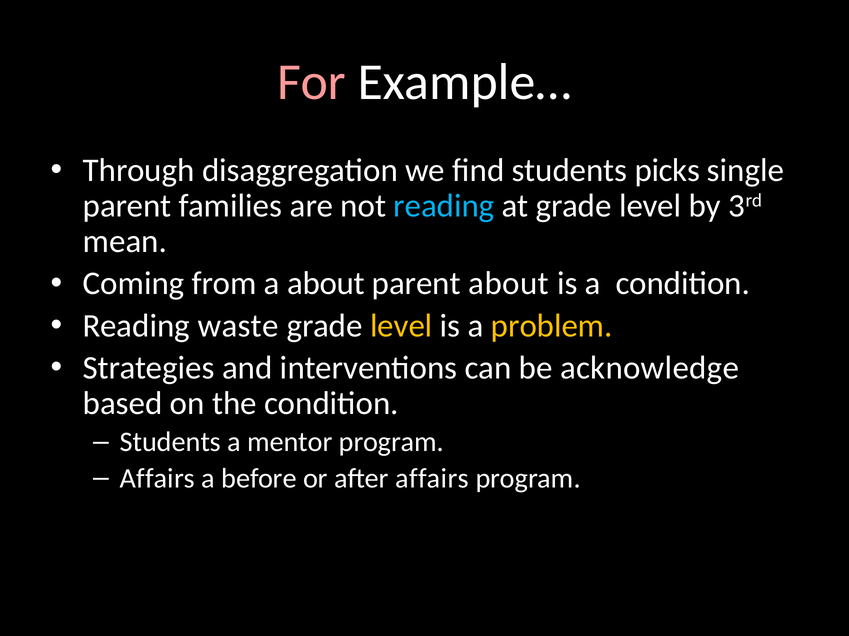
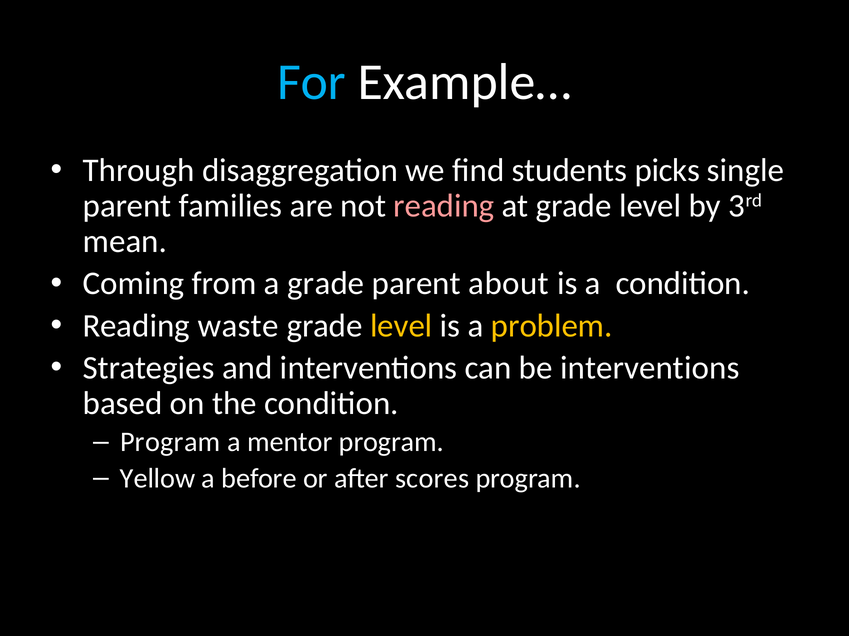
For colour: pink -> light blue (312, 82)
reading colour: light blue -> pink (444, 206)
a about: about -> grade (326, 284)
be acknowledge: acknowledge -> interventions (650, 368)
Students: Students -> Program (170, 443)
Affairs: Affairs -> Yellow (158, 479)
after affairs: affairs -> scores (432, 479)
